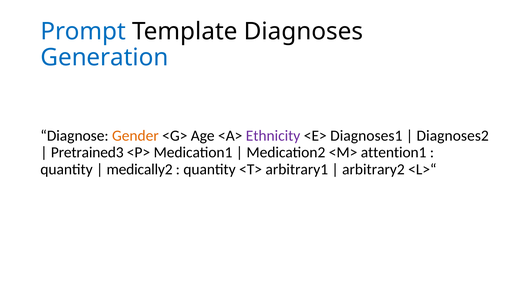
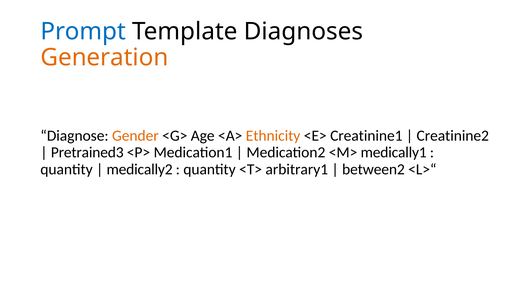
Generation colour: blue -> orange (104, 58)
Ethnicity colour: purple -> orange (273, 136)
Diagnoses1: Diagnoses1 -> Creatinine1 (366, 136)
Diagnoses2: Diagnoses2 -> Creatinine2 (453, 136)
attention1: attention1 -> medically1 (394, 153)
arbitrary2: arbitrary2 -> between2 (373, 169)
